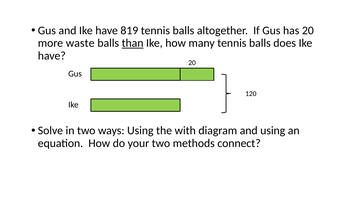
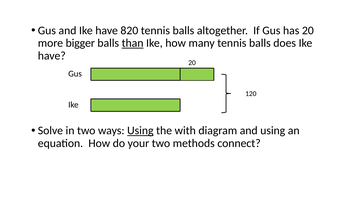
819: 819 -> 820 (129, 30)
waste: waste -> bigger (80, 43)
Using underline: none -> present (140, 131)
